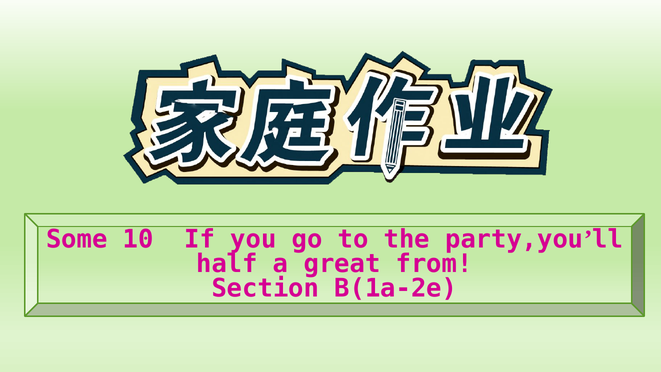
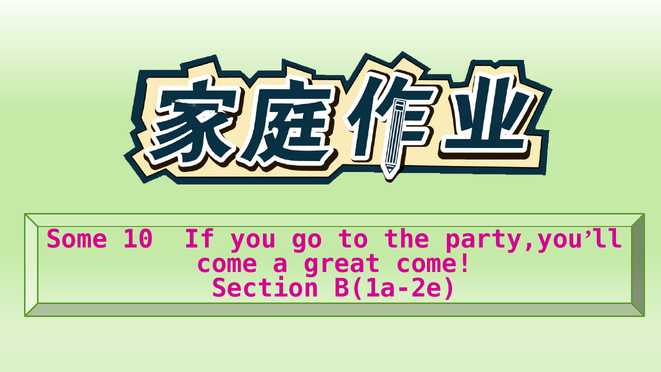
half: half -> come (227, 264)
great from: from -> come (434, 264)
